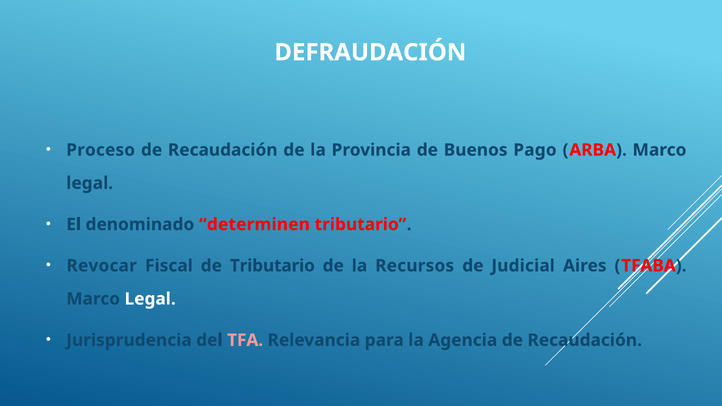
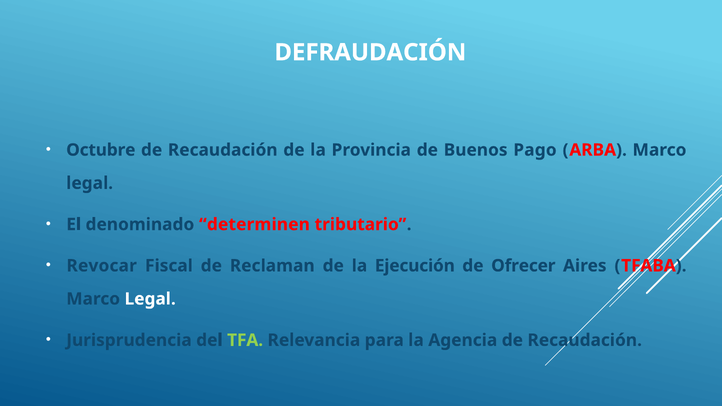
Proceso: Proceso -> Octubre (101, 150)
de Tributario: Tributario -> Reclaman (272, 266)
Recursos: Recursos -> Ejecución (415, 266)
Judicial: Judicial -> Ofrecer (523, 266)
TFA colour: pink -> light green (245, 340)
